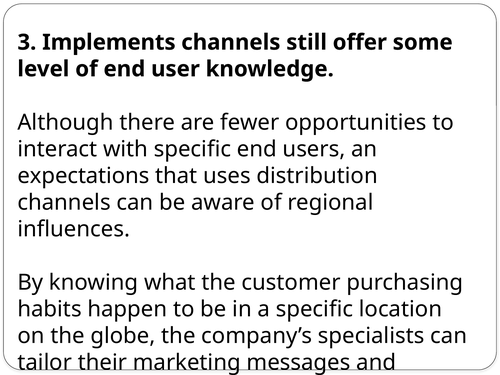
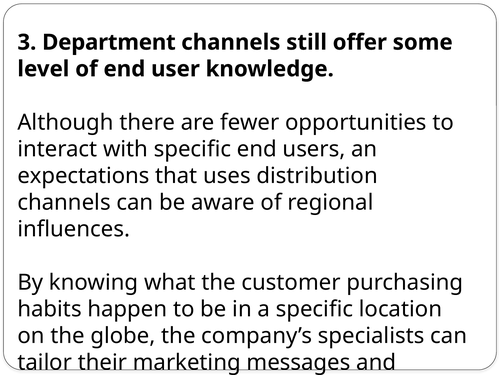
Implements: Implements -> Department (109, 42)
